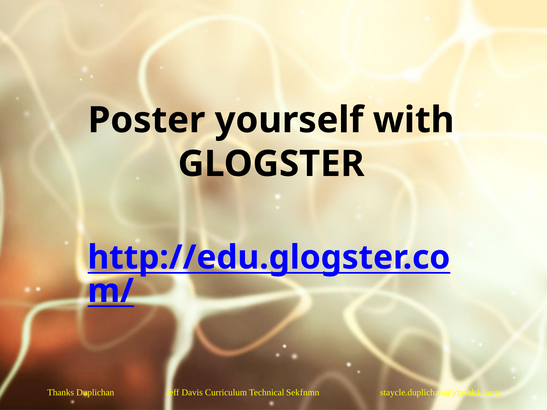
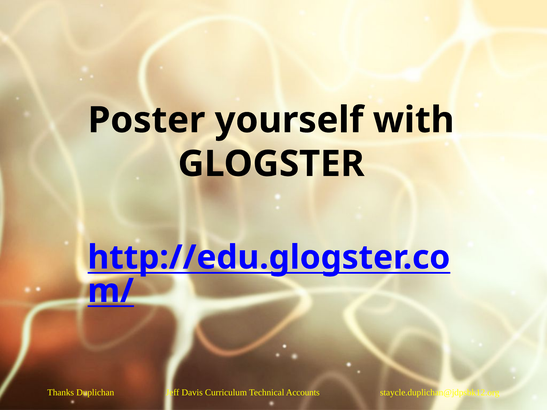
Sekfnmn: Sekfnmn -> Accounts (303, 393)
